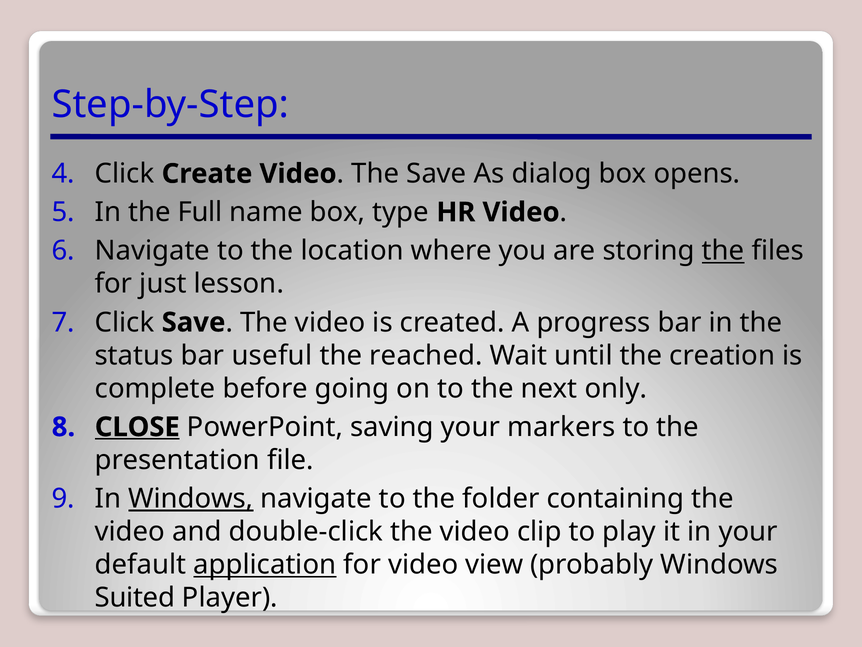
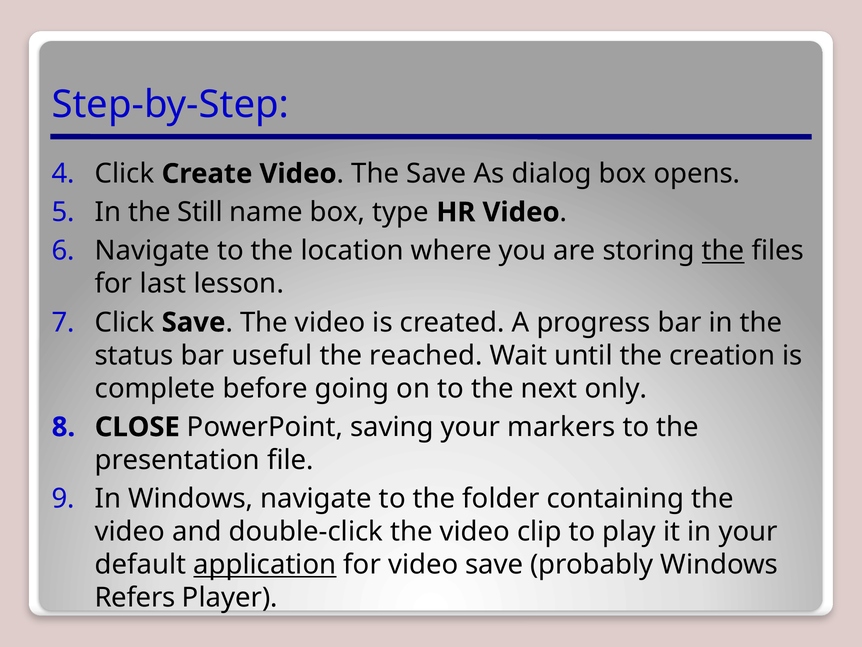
Full: Full -> Still (200, 212)
just: just -> last (163, 284)
CLOSE underline: present -> none (137, 427)
Windows underline: present -> none (191, 498)
video view: view -> save (494, 564)
Suited: Suited -> Refers (135, 597)
